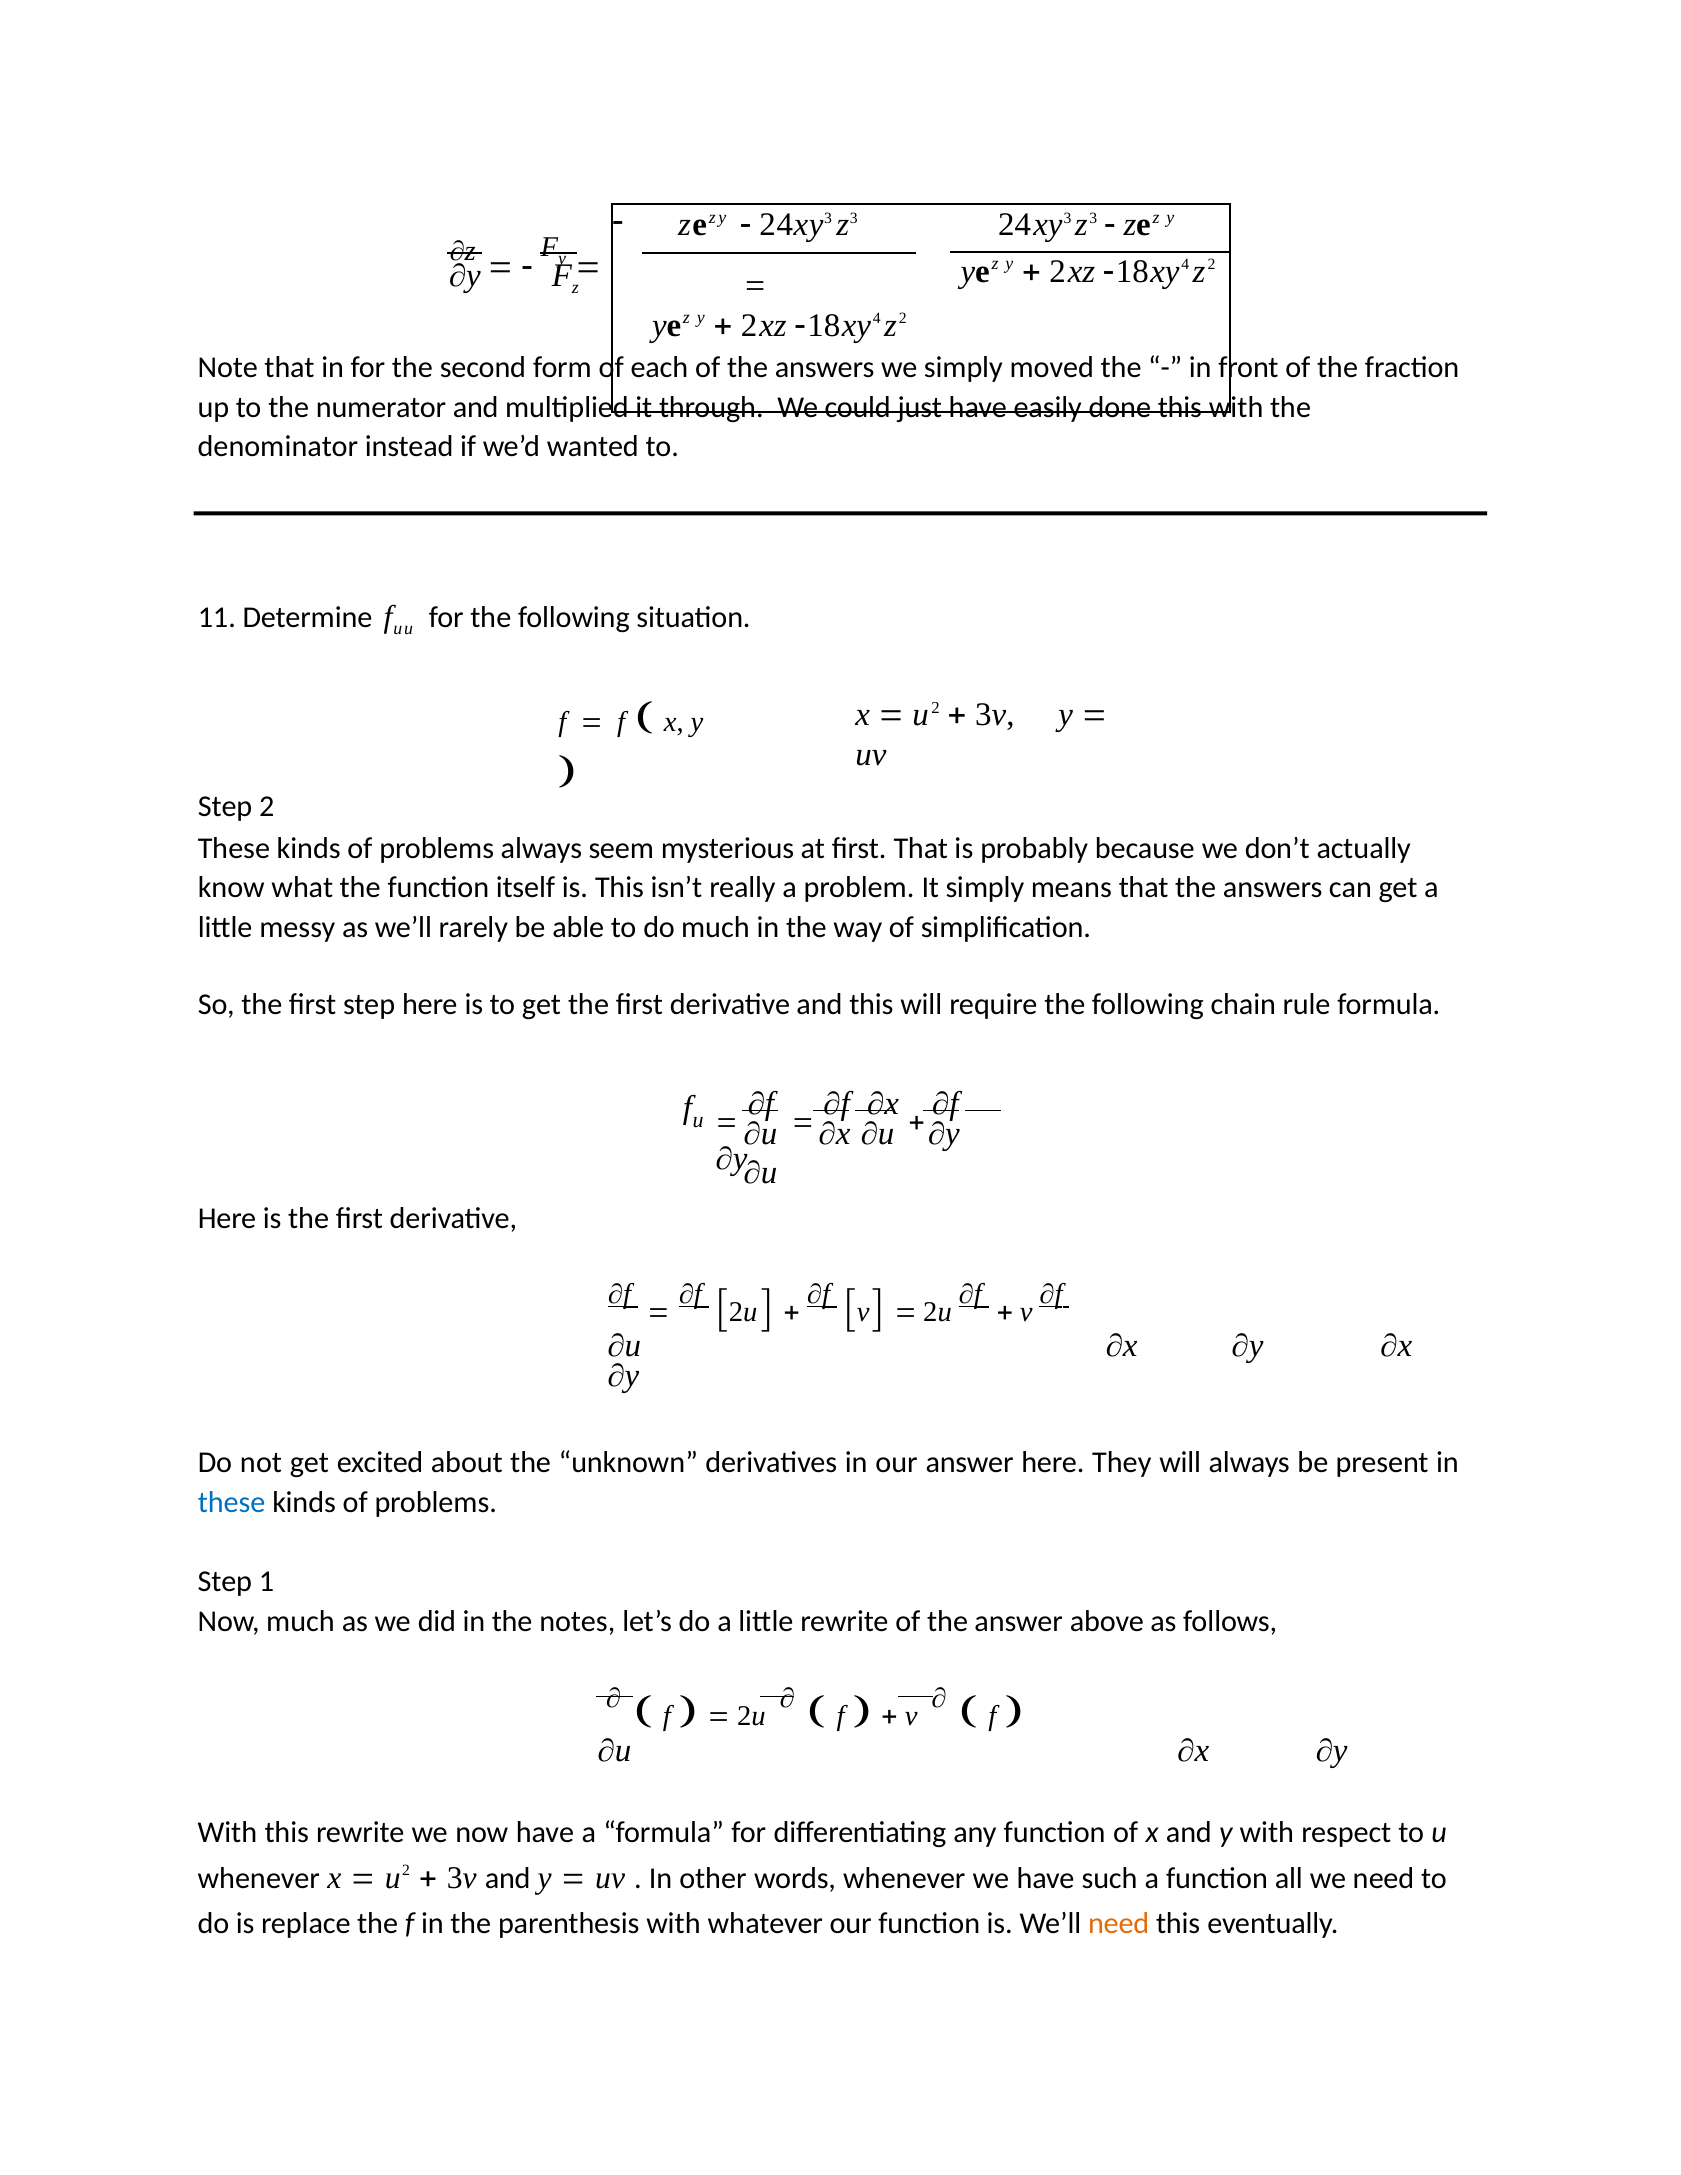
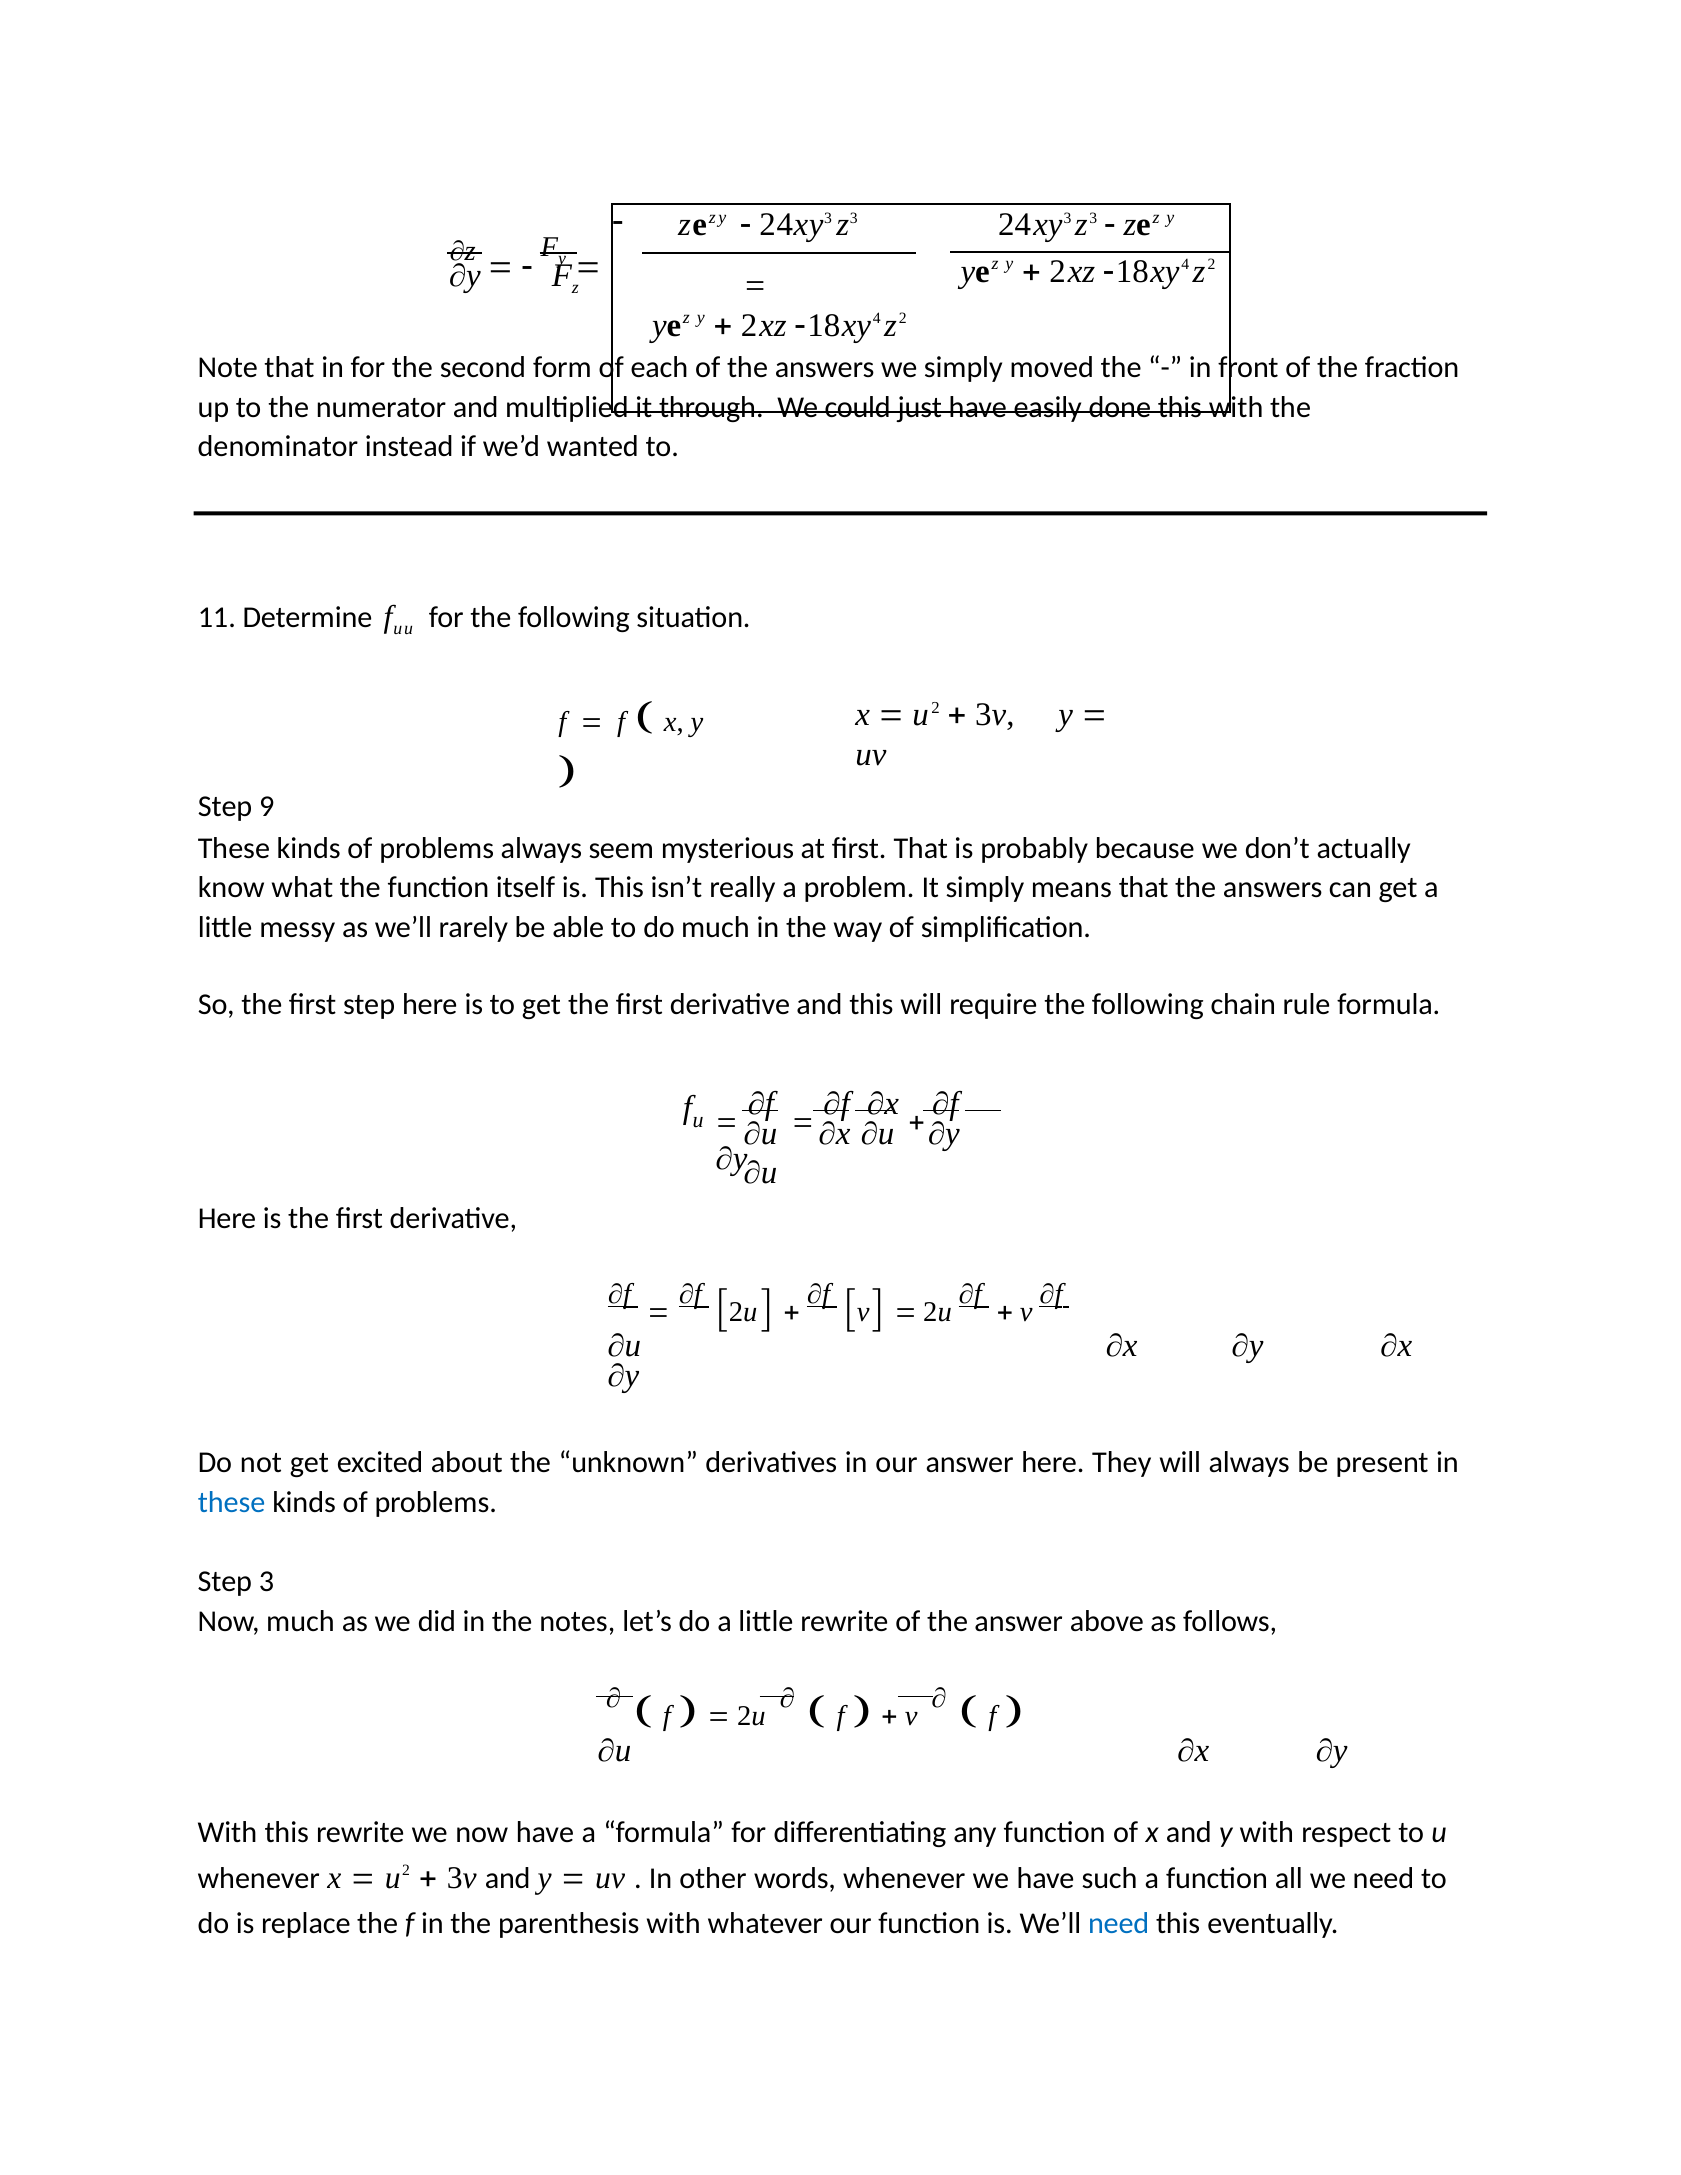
2: 2 -> 9 (267, 807)
1: 1 -> 3 (267, 1581)
need colour: orange -> blue (1119, 1924)
